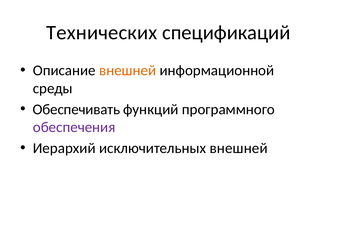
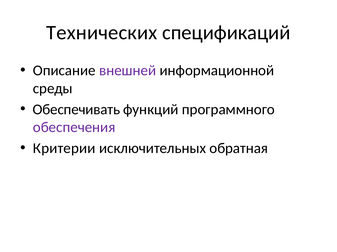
внешней colour: orange -> purple (128, 71)
Иерархий: Иерархий -> Критерии (64, 149)
исключительных внешней: внешней -> обратная (239, 149)
